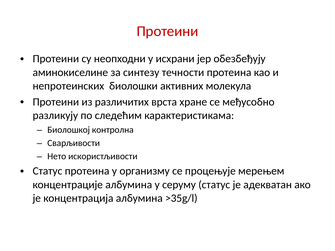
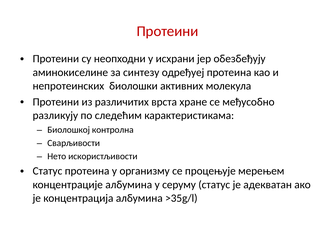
течности: течности -> одређуеј (183, 72)
